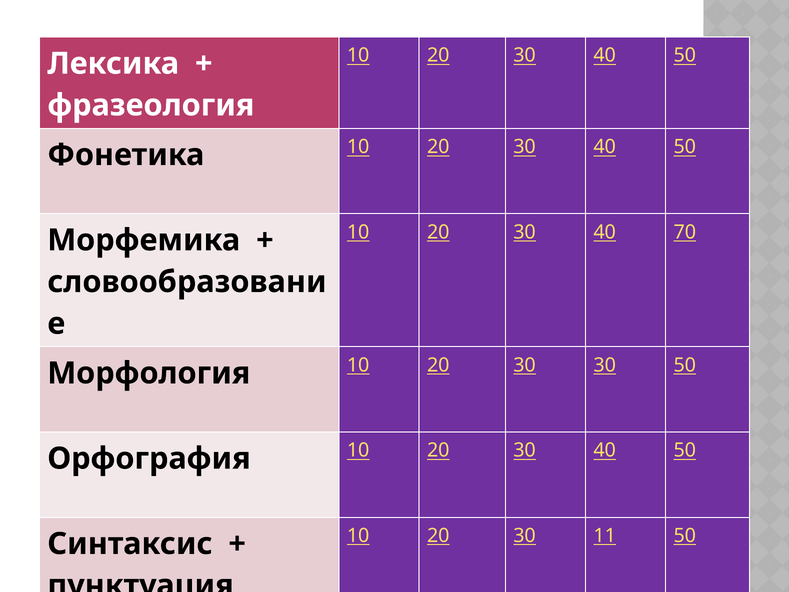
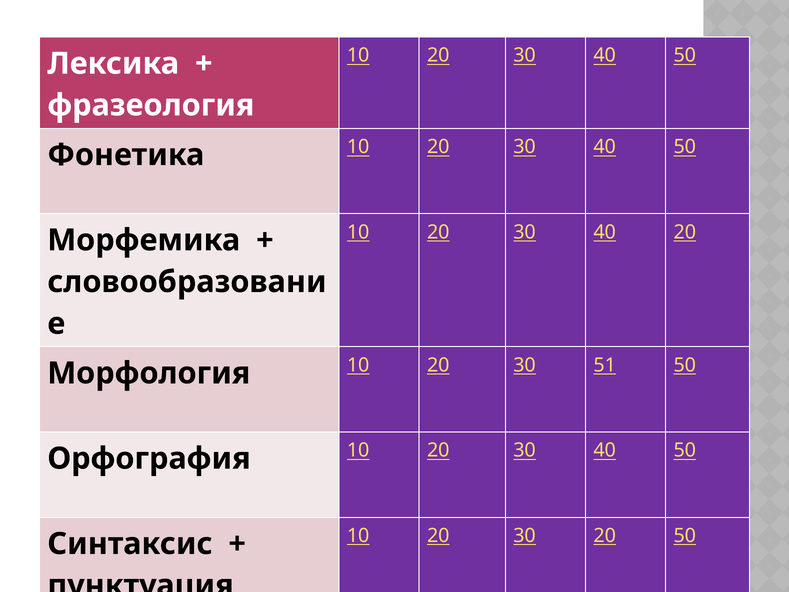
40 70: 70 -> 20 (685, 232)
30 30: 30 -> 51 (605, 365)
30 11: 11 -> 20 (605, 536)
